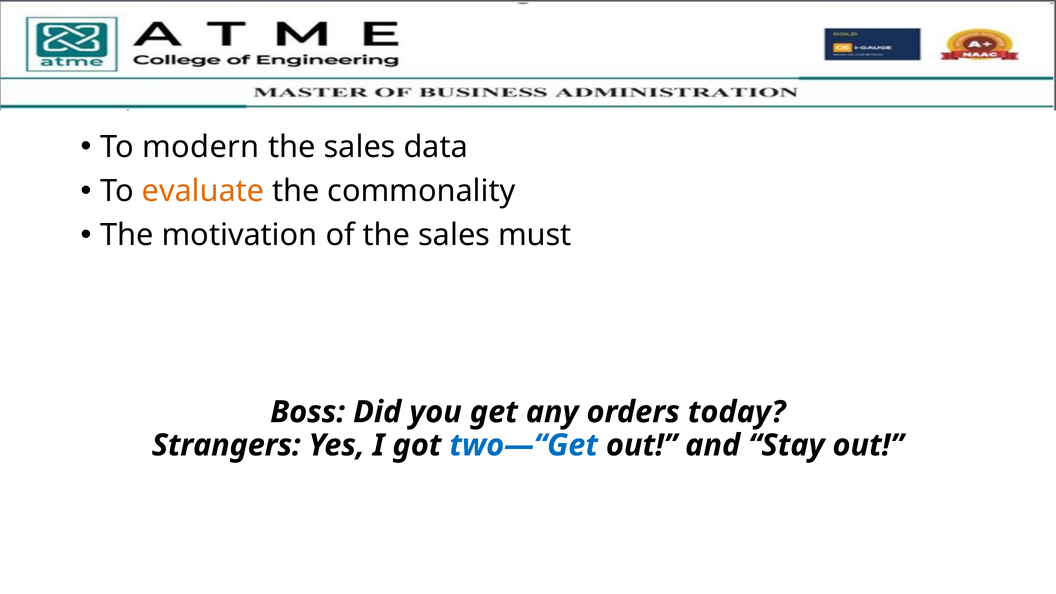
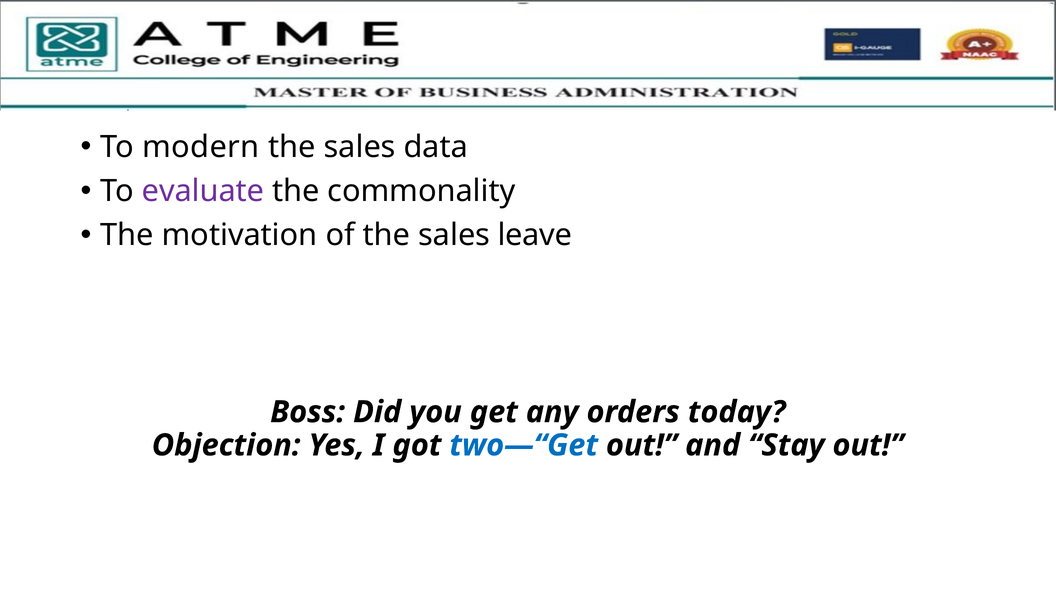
evaluate colour: orange -> purple (203, 191)
must: must -> leave (535, 235)
Strangers: Strangers -> Objection (226, 445)
